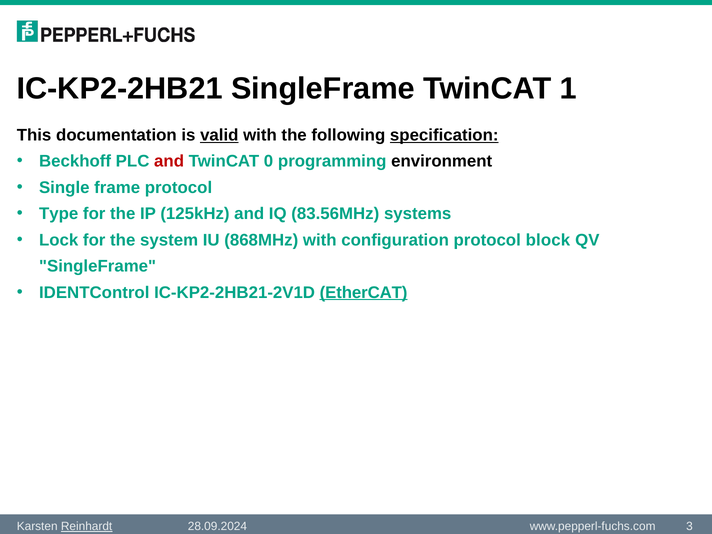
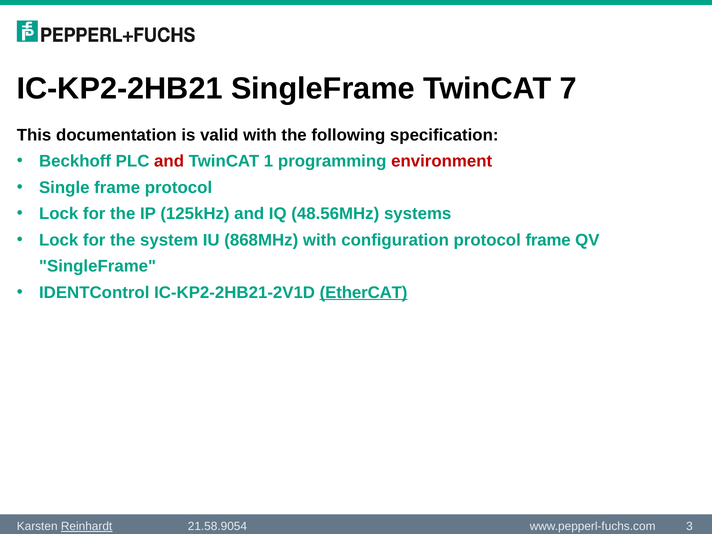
1: 1 -> 7 (568, 89)
valid underline: present -> none (219, 135)
specification underline: present -> none (444, 135)
0: 0 -> 1 (269, 161)
environment colour: black -> red (442, 161)
Type: Type -> Lock (59, 214)
83.56MHz: 83.56MHz -> 48.56MHz (335, 214)
protocol block: block -> frame (548, 240)
28.09.2024: 28.09.2024 -> 21.58.9054 (217, 526)
